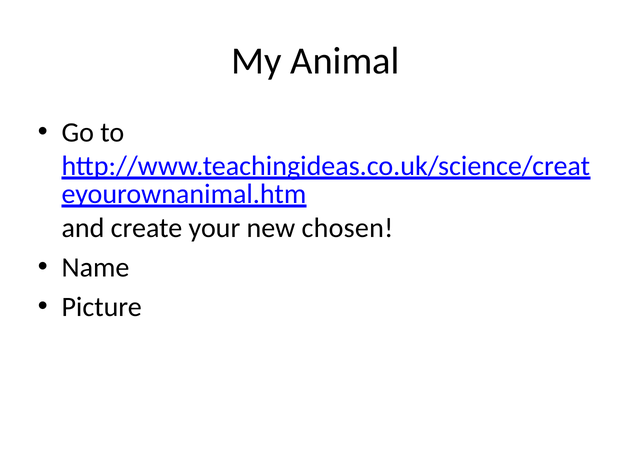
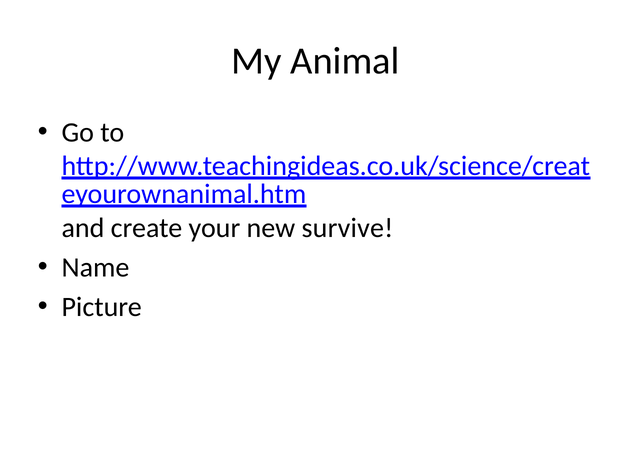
chosen: chosen -> survive (347, 228)
